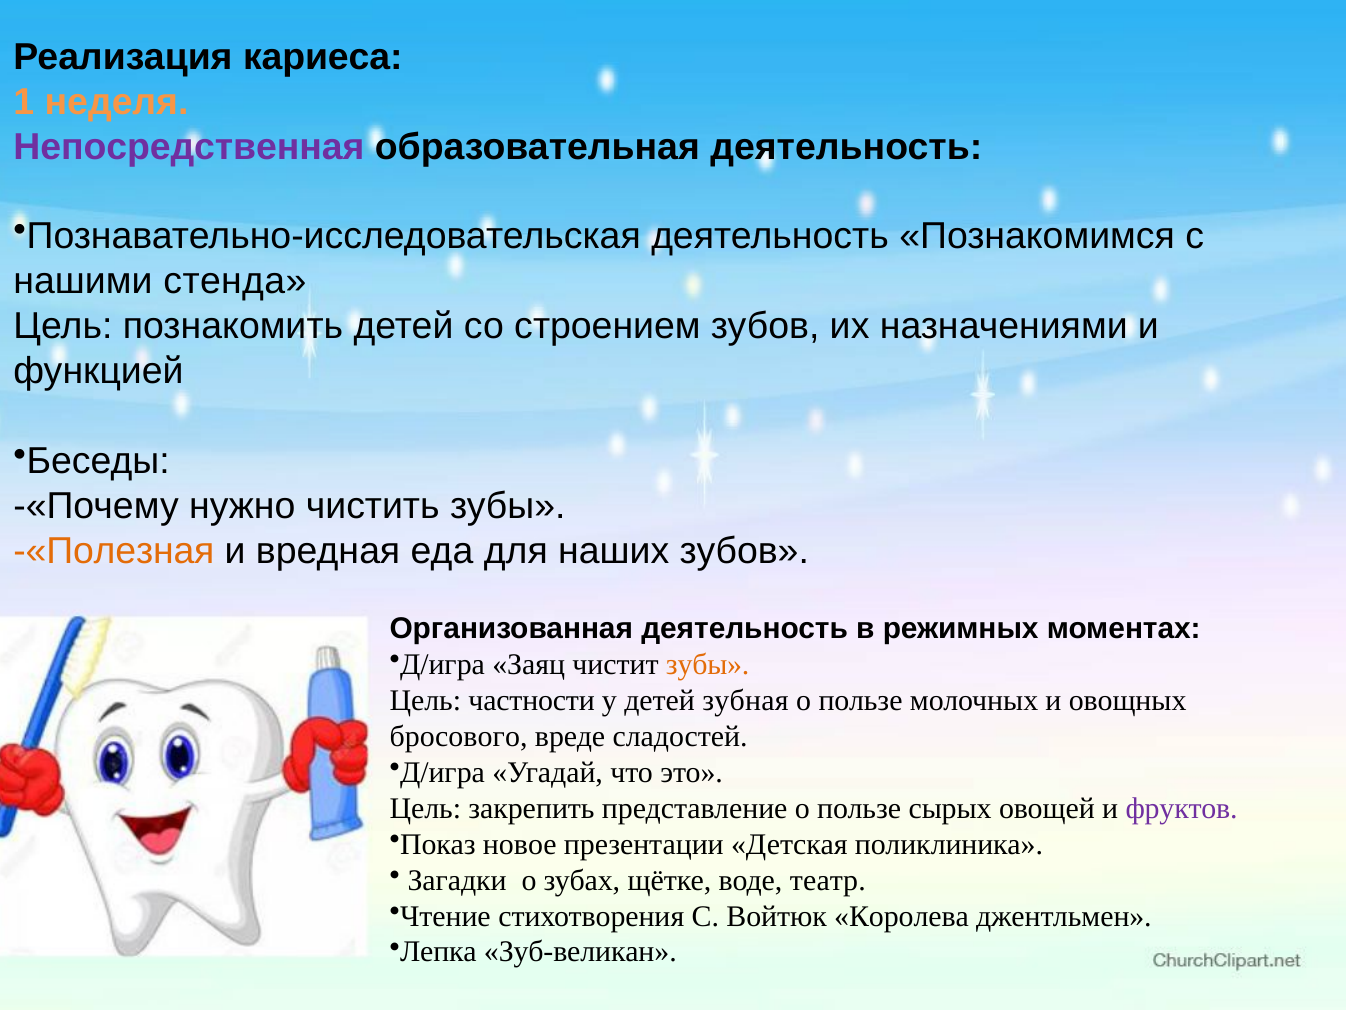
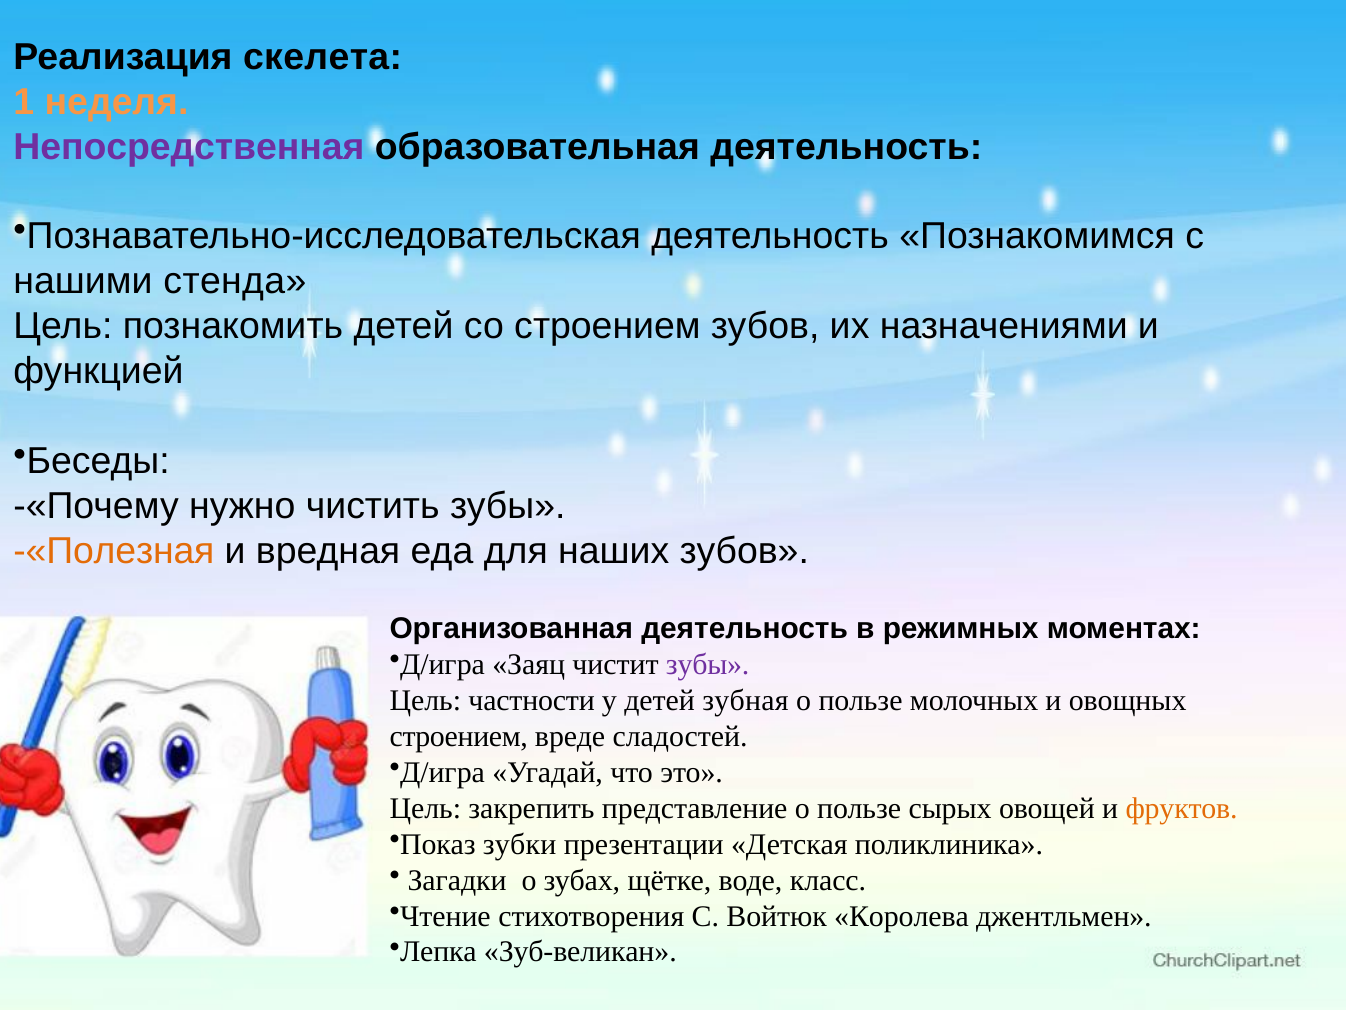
кариеса: кариеса -> скелета (323, 57)
зубы colour: orange -> purple (708, 665)
бросового: бросового -> строением (459, 736)
фруктов colour: purple -> orange (1182, 808)
новое: новое -> зубки (520, 844)
театр: театр -> класс (828, 880)
